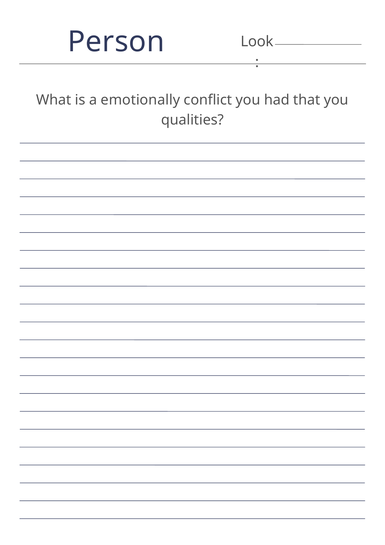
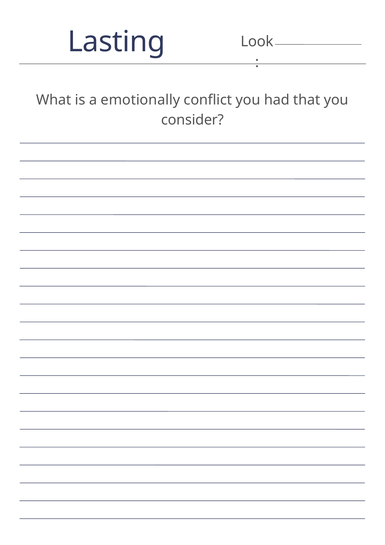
Person: Person -> Lasting (116, 42)
qualities: qualities -> consider (192, 120)
